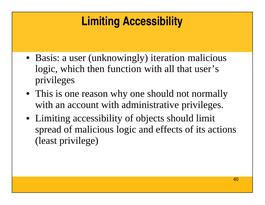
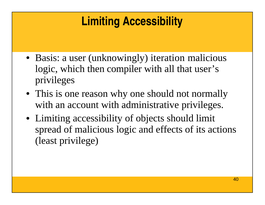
function: function -> compiler (124, 69)
